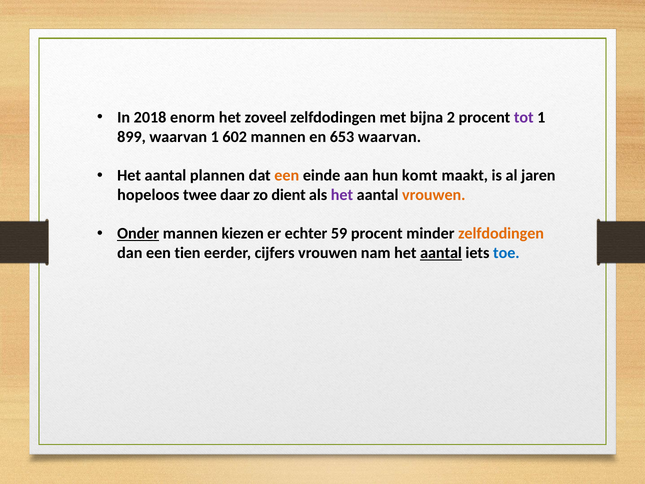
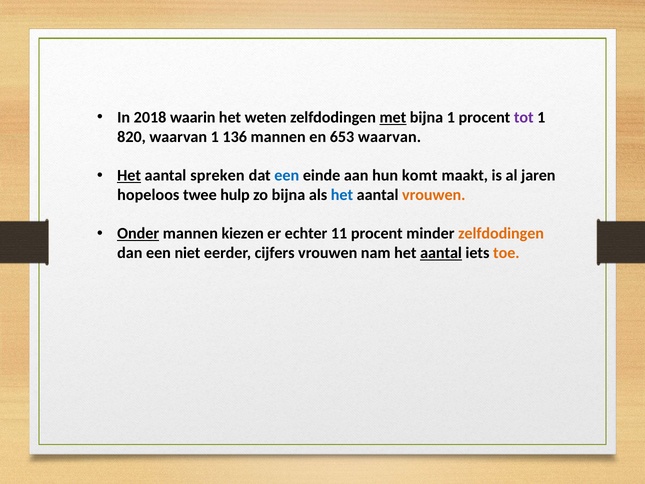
enorm: enorm -> waarin (193, 117)
zoveel: zoveel -> weten (266, 117)
met underline: none -> present (393, 117)
bijna 2: 2 -> 1 (451, 117)
899: 899 -> 820 (132, 137)
602: 602 -> 136 (235, 137)
Het underline: none -> present (129, 175)
plannen: plannen -> spreken (217, 175)
een colour: orange -> blue (287, 175)
daar: daar -> hulp (235, 195)
zo dient: dient -> bijna (288, 195)
het colour: purple -> blue (342, 195)
59: 59 -> 11 (339, 234)
tien: tien -> niet (187, 253)
toe colour: blue -> orange (506, 253)
